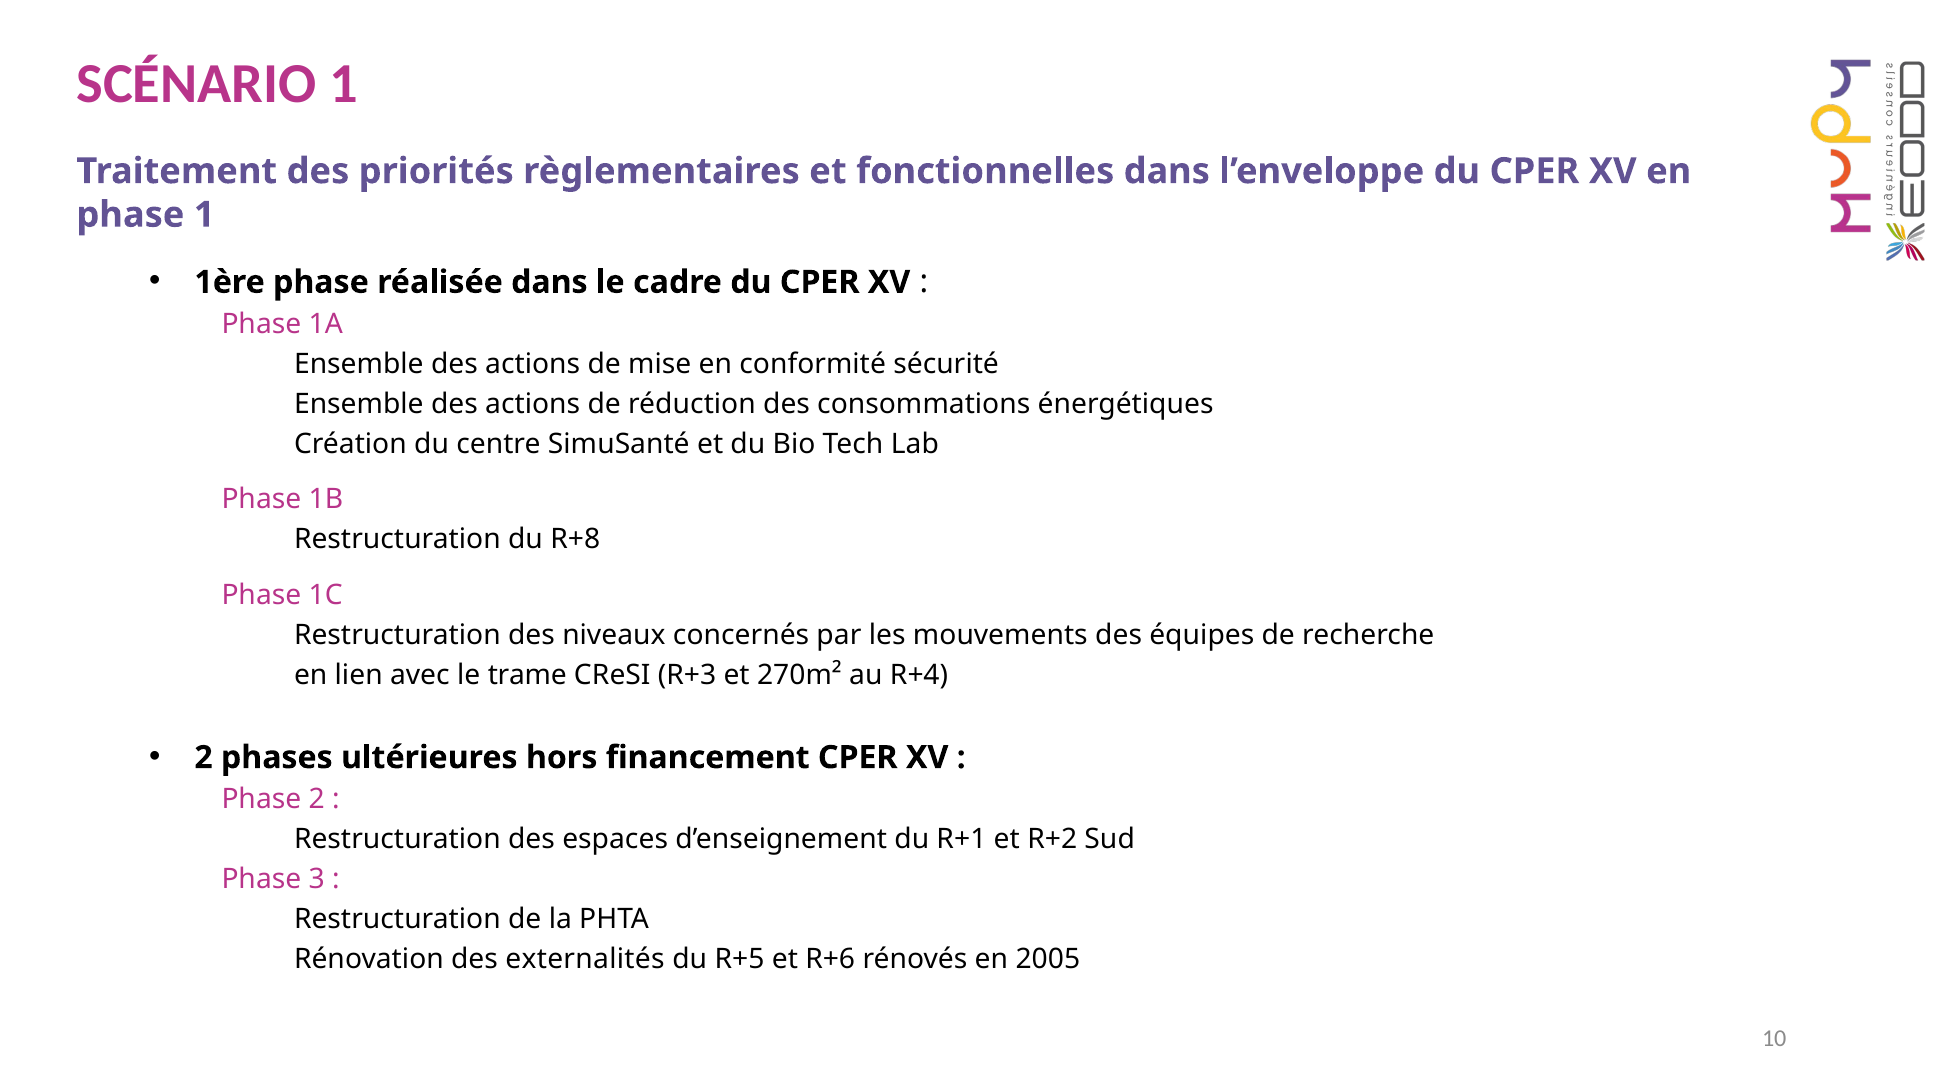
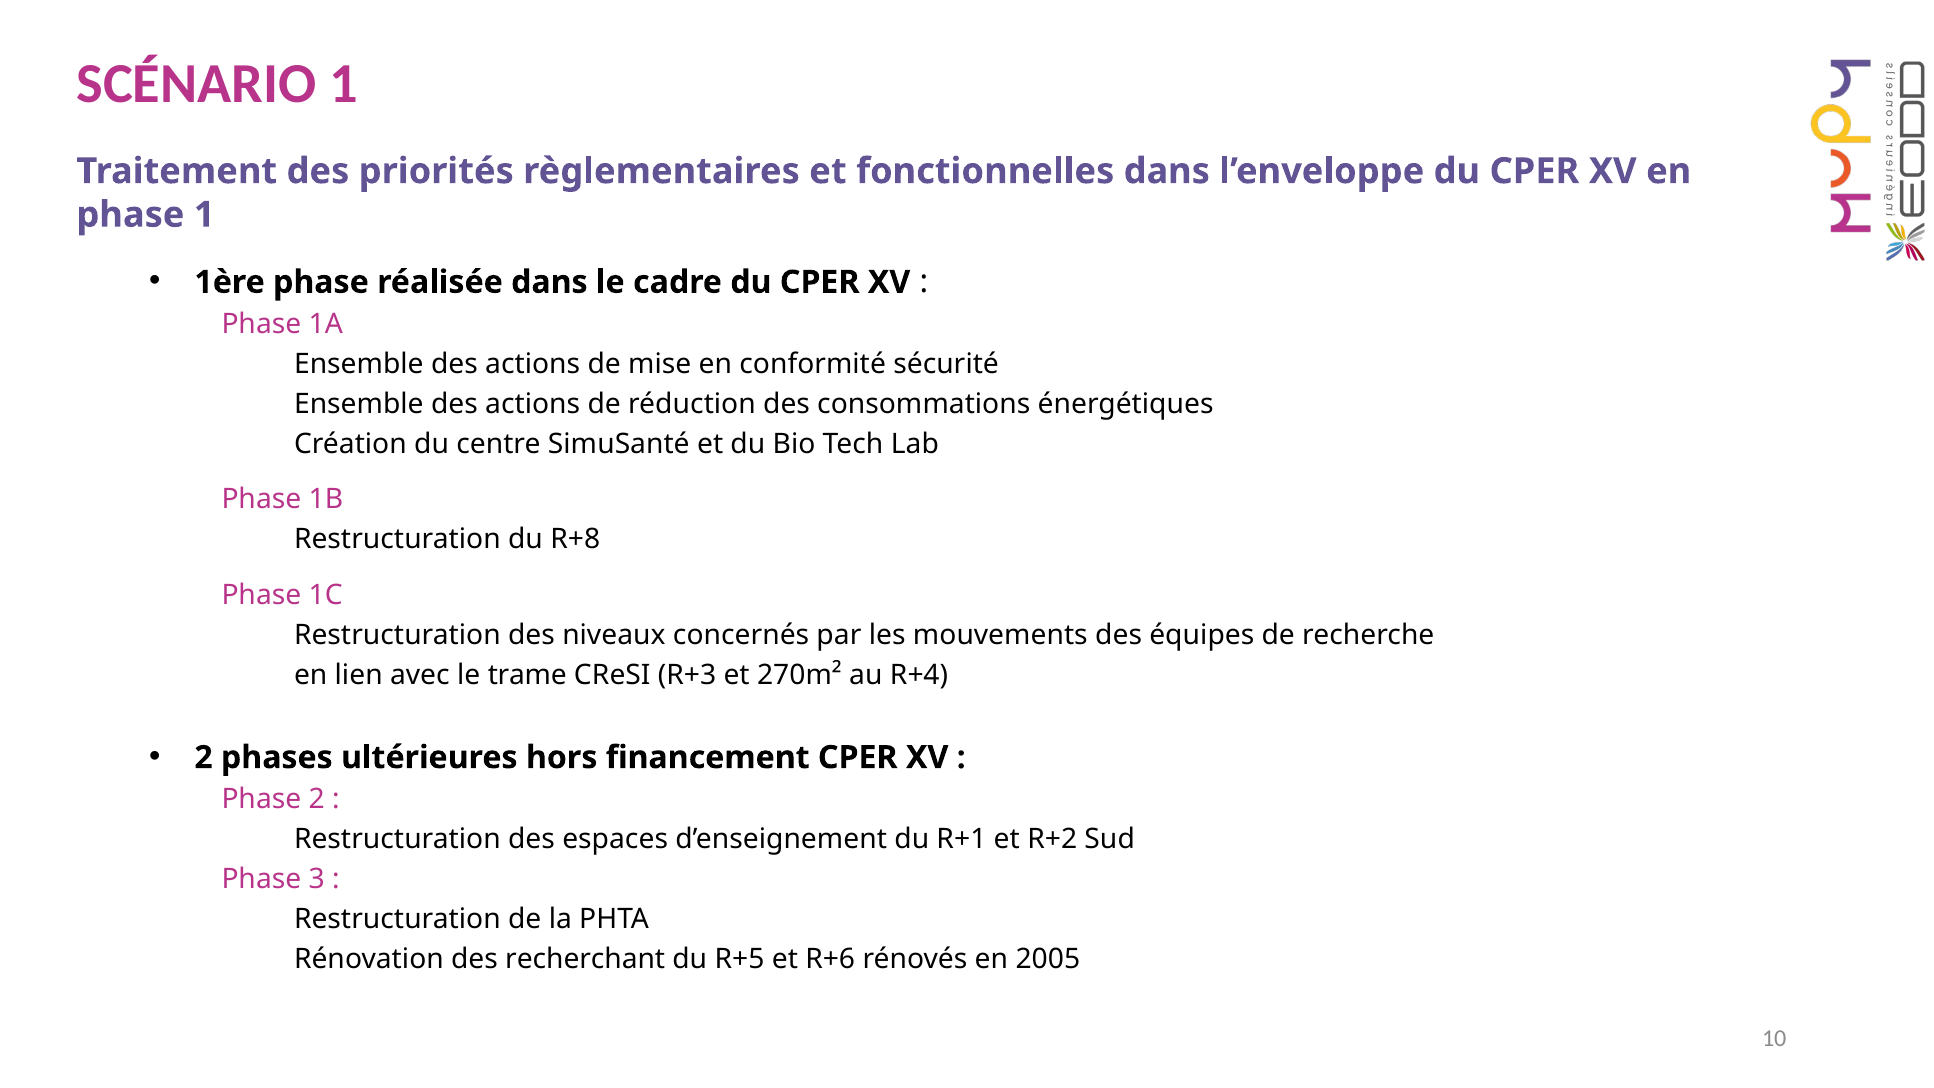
externalités: externalités -> recherchant (585, 959)
